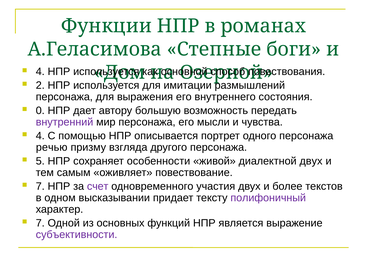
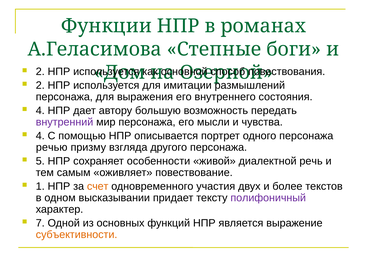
4: 4 -> 2 (40, 72)
0: 0 -> 4 (40, 111)
диалектной двух: двух -> речь (311, 161)
7: 7 -> 1 (40, 186)
счет colour: purple -> orange (98, 186)
субъективности colour: purple -> orange (77, 235)
